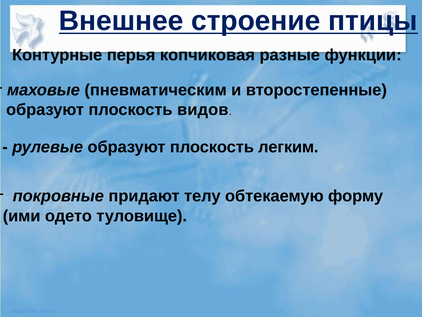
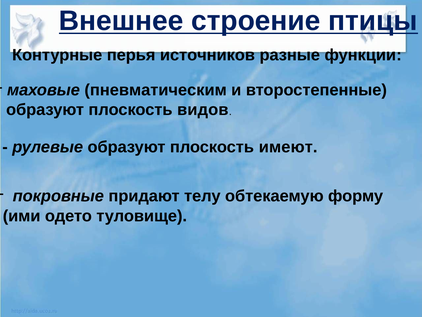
копчиковая: копчиковая -> источников (207, 55)
легким: легким -> имеют (288, 147)
